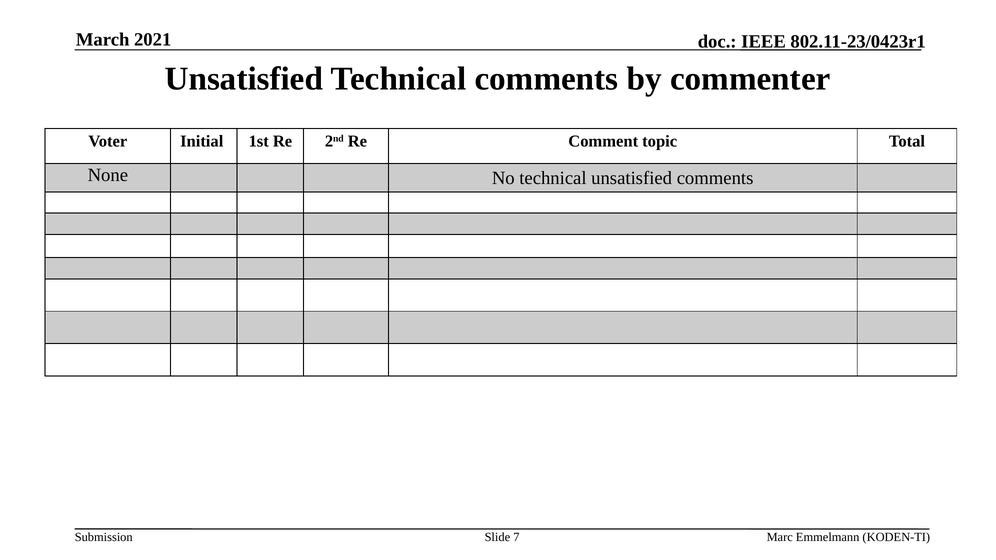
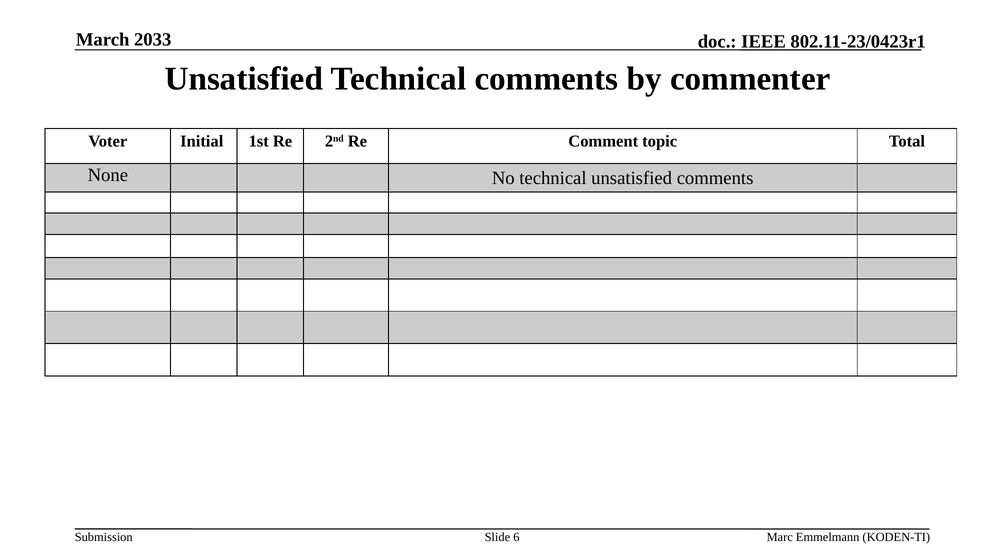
2021: 2021 -> 2033 (153, 40)
7: 7 -> 6 (516, 537)
